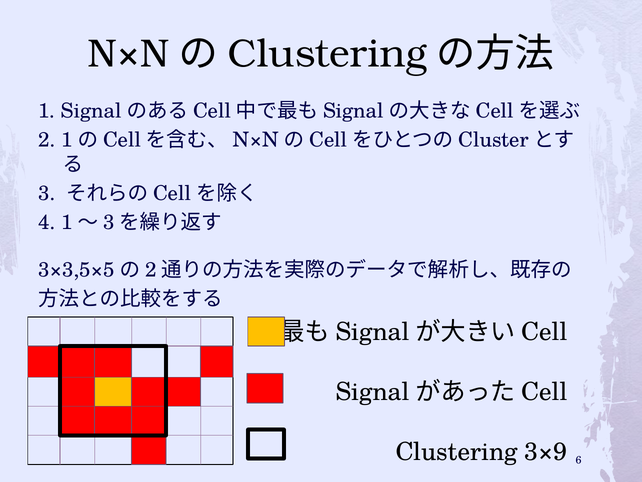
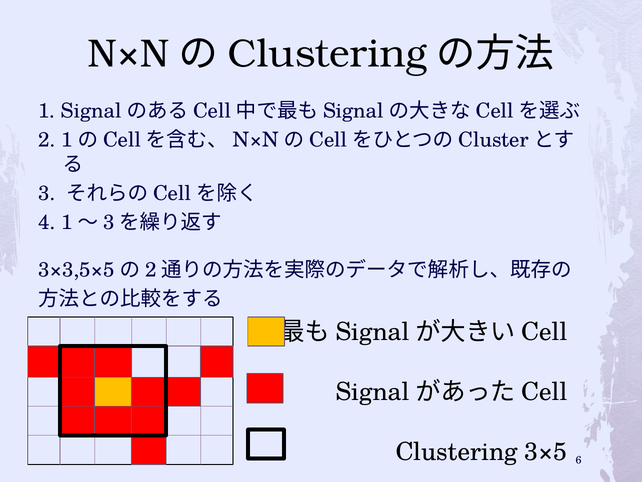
3×9: 3×9 -> 3×5 (546, 452)
